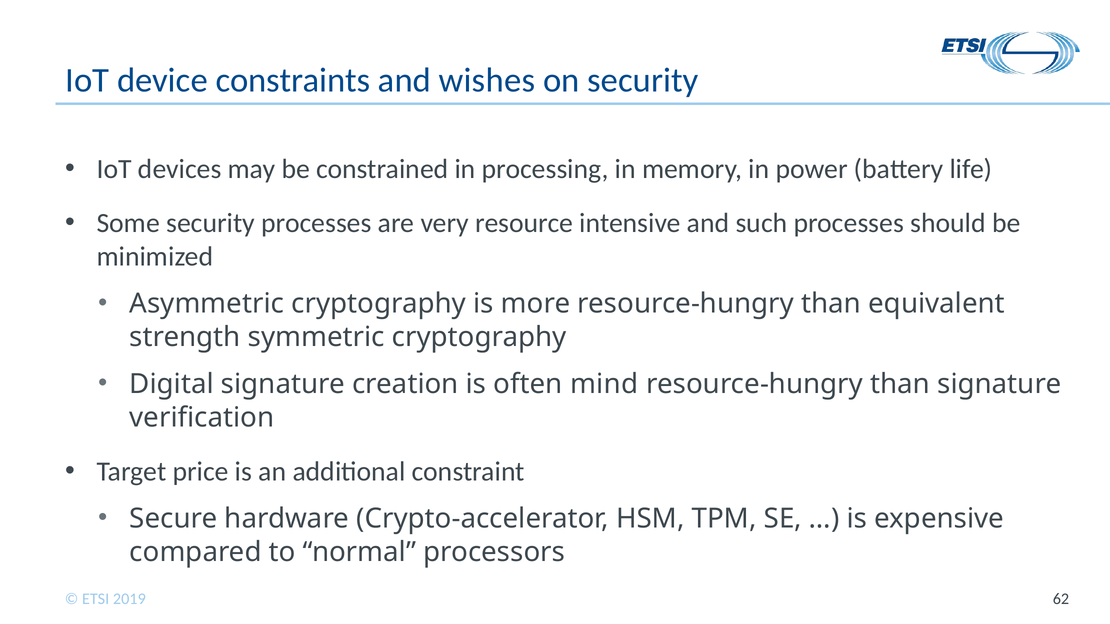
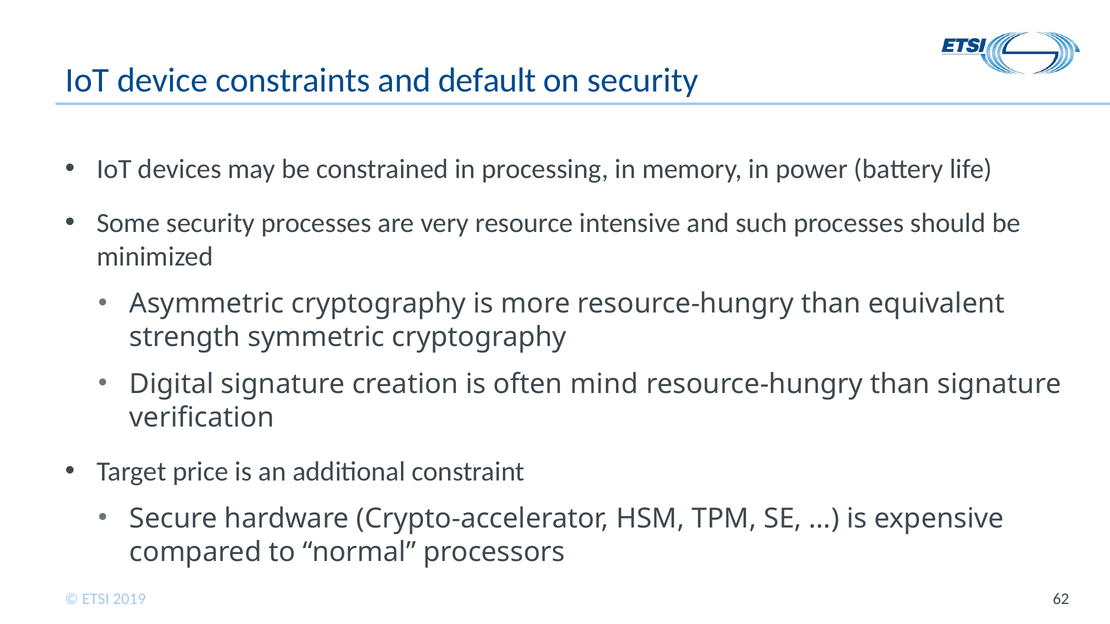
wishes: wishes -> default (487, 80)
